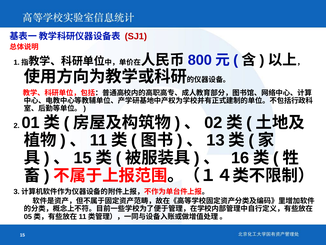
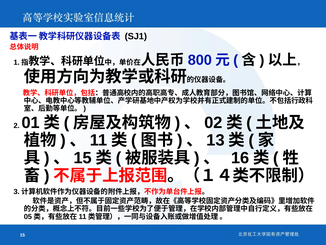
SJ1 colour: red -> black (136, 36)
